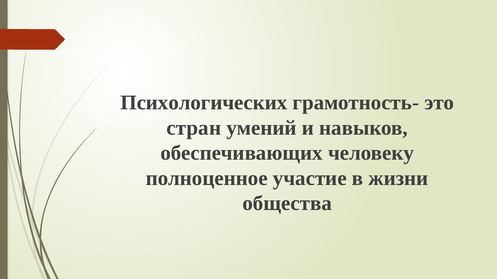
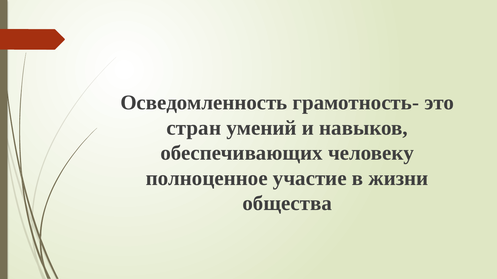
Психологических: Психологических -> Осведомленность (204, 103)
